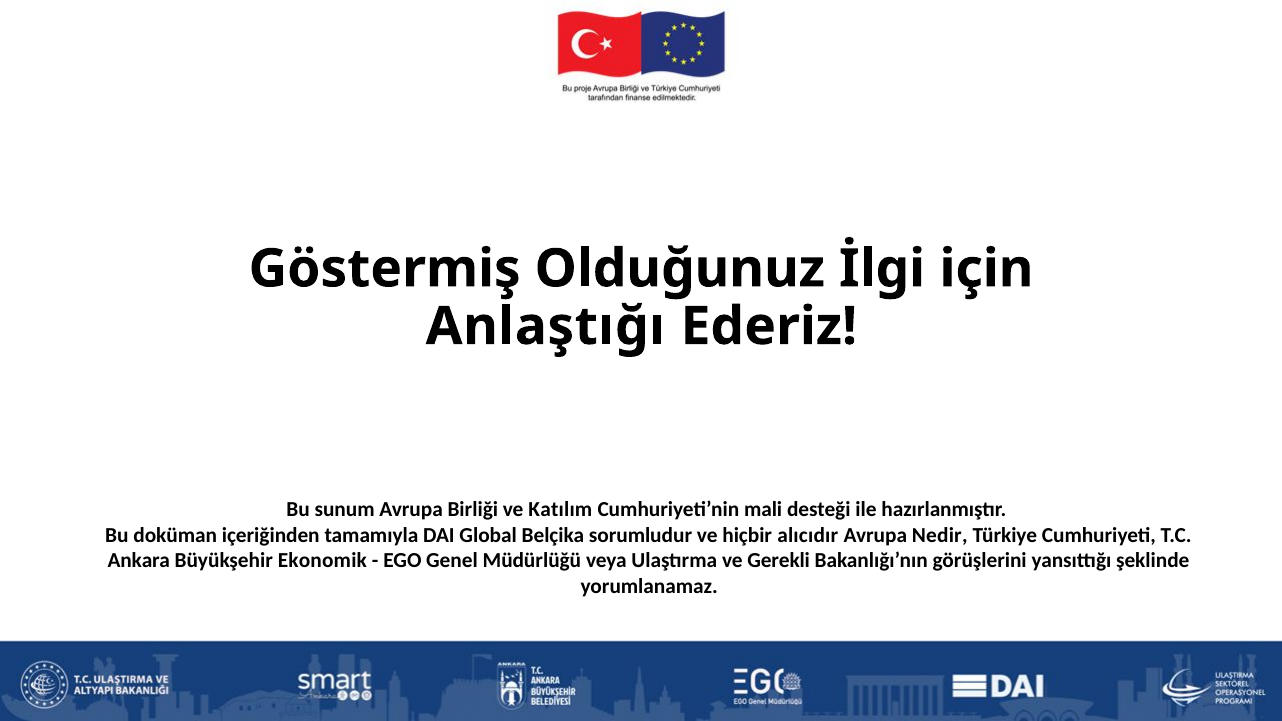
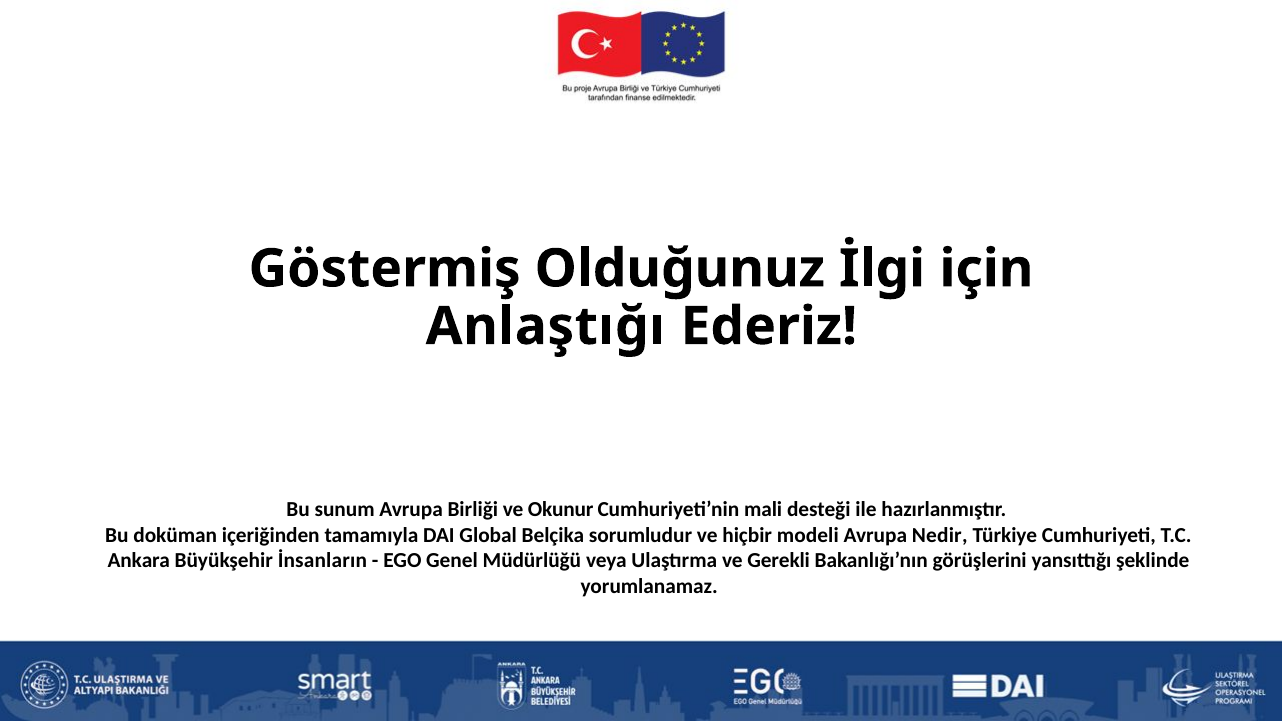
Katılım: Katılım -> Okunur (561, 510)
alıcıdır: alıcıdır -> modeli (808, 535)
Ekonomik: Ekonomik -> İnsanların (322, 561)
